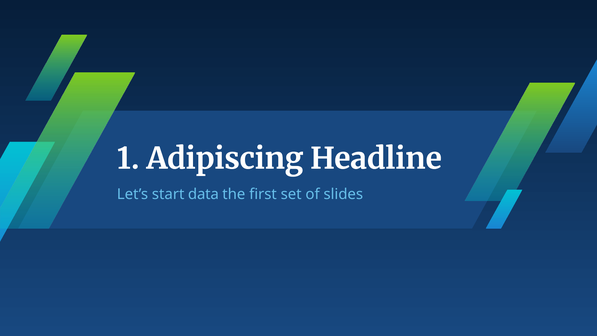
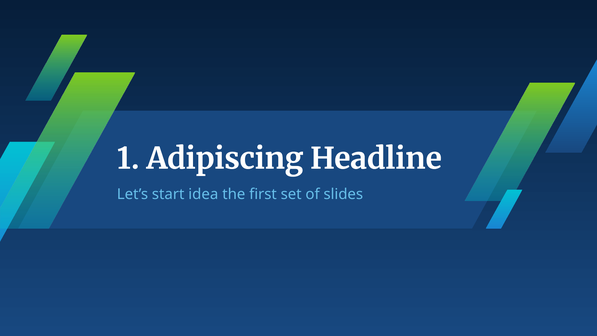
data: data -> idea (203, 194)
